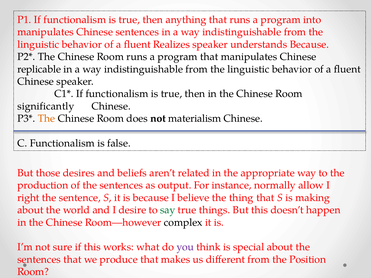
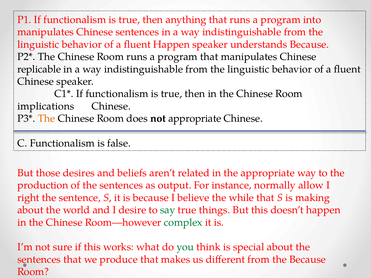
fluent Realizes: Realizes -> Happen (172, 44)
significantly: significantly -> implications (46, 106)
not materialism: materialism -> appropriate (195, 119)
thing: thing -> while (241, 198)
complex colour: black -> green (183, 223)
you colour: purple -> green (185, 247)
the Position: Position -> Because (308, 260)
